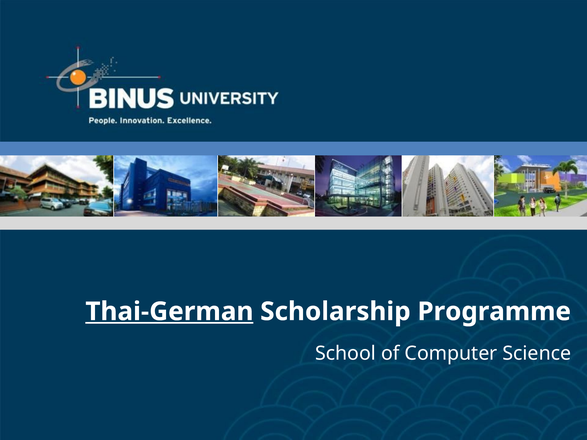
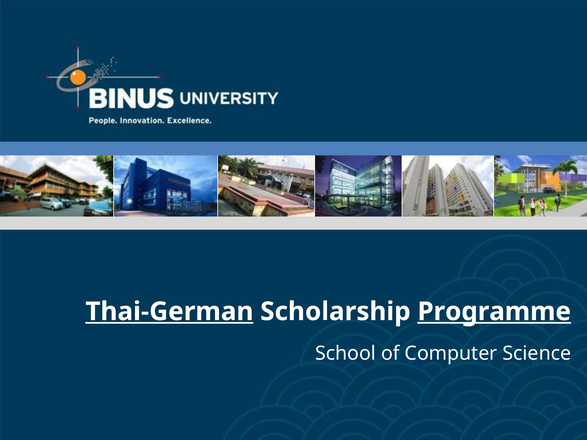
Programme underline: none -> present (494, 312)
